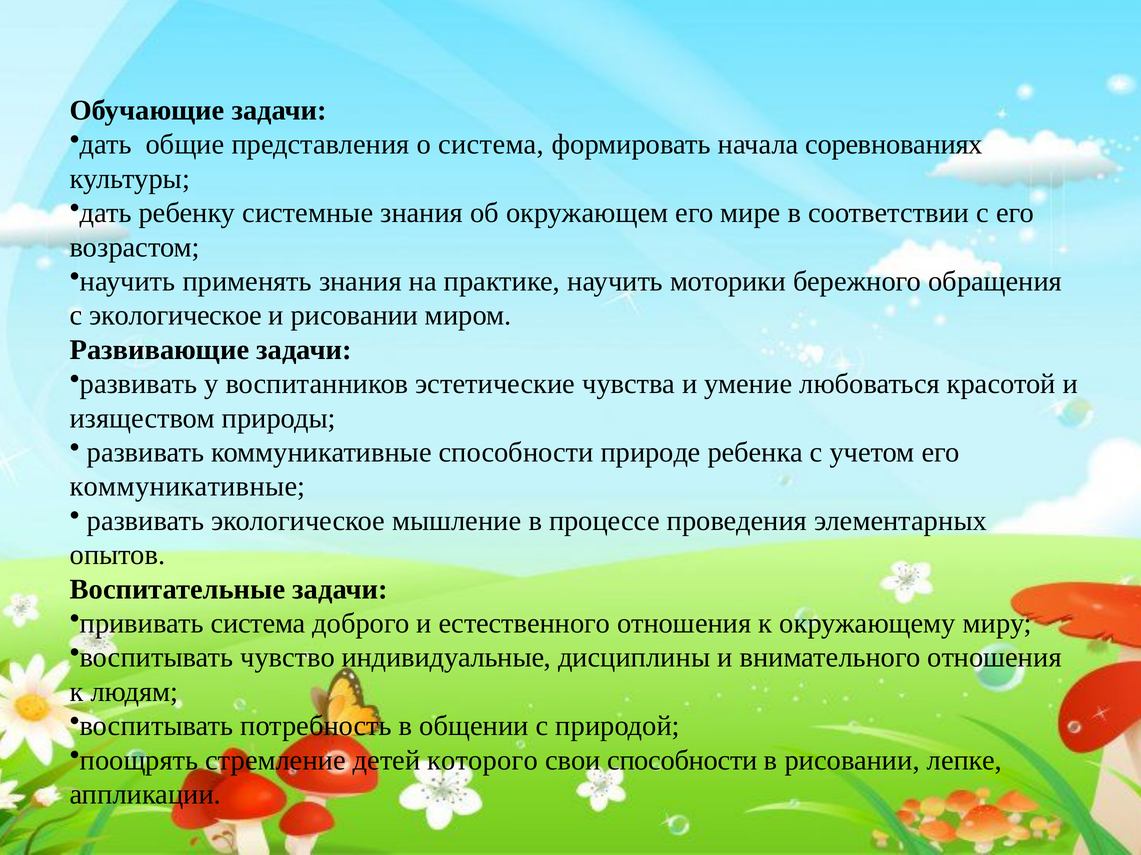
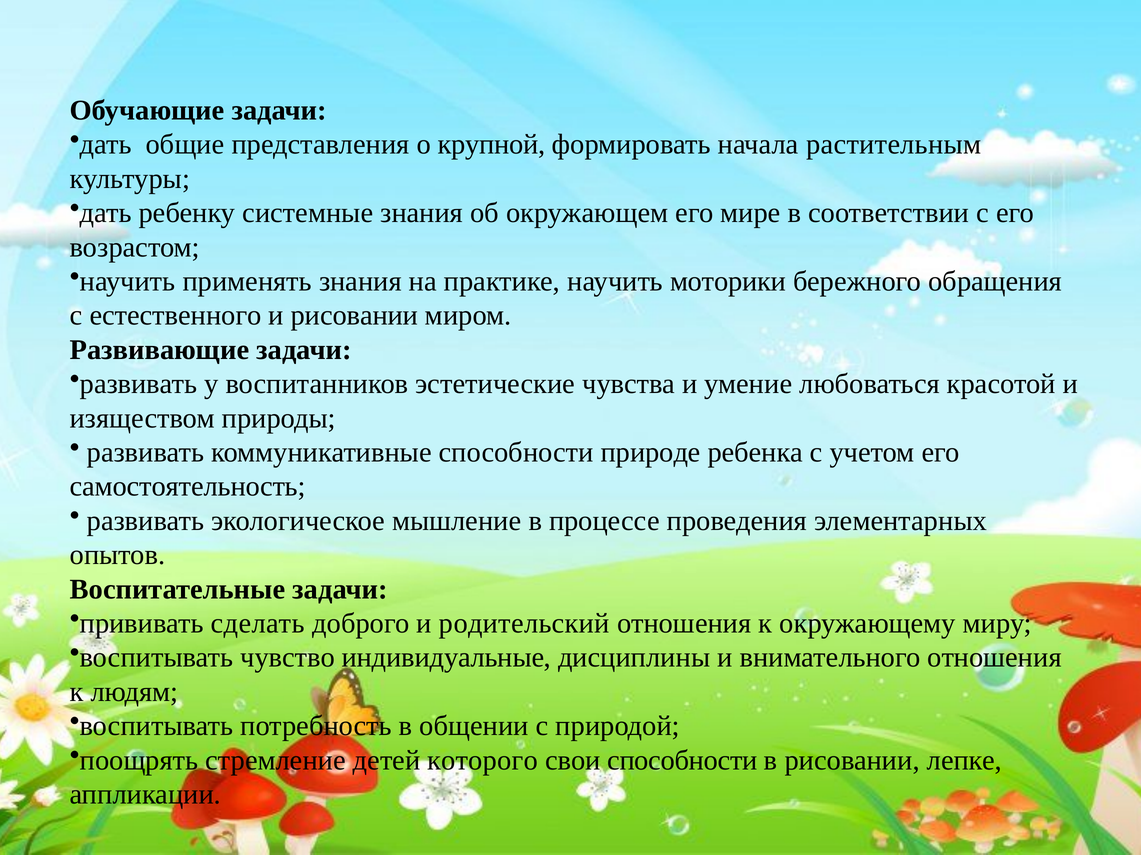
о система: система -> крупной (491, 145)
соревнованиях: соревнованиях -> растительным (894, 145)
с экологическое: экологическое -> естественного (175, 316)
коммуникативные: коммуникативные -> самостоятельность (188, 487)
прививать система: система -> сделать (258, 624)
естественного: естественного -> родительский (524, 624)
